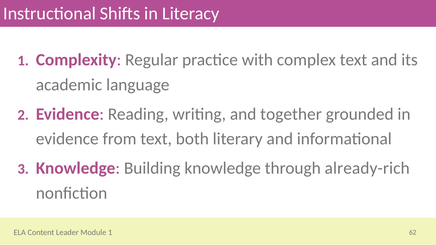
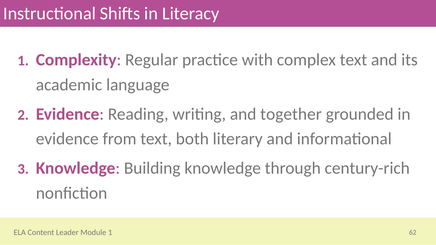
already-rich: already-rich -> century-rich (367, 168)
